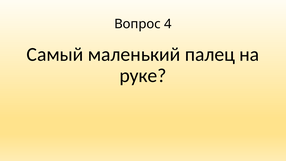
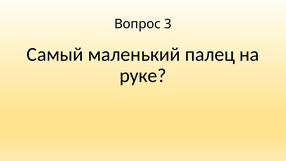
4: 4 -> 3 (168, 24)
